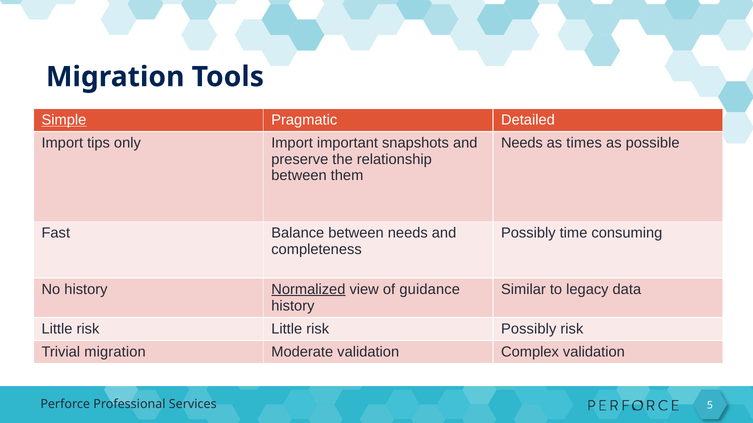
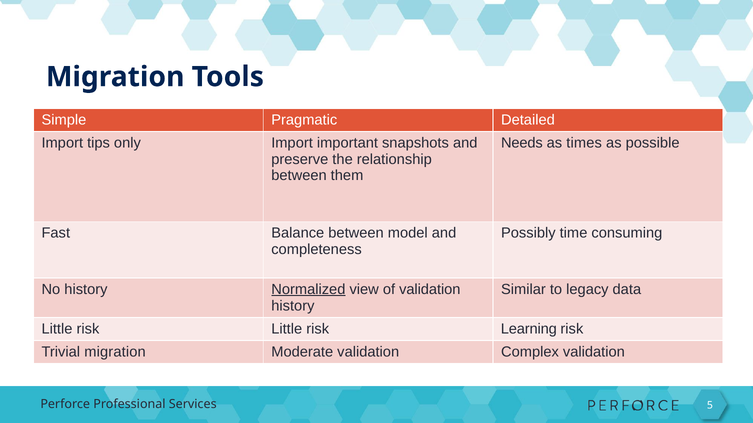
Simple underline: present -> none (64, 120)
between needs: needs -> model (408, 233)
of guidance: guidance -> validation (430, 290)
risk Possibly: Possibly -> Learning (529, 329)
